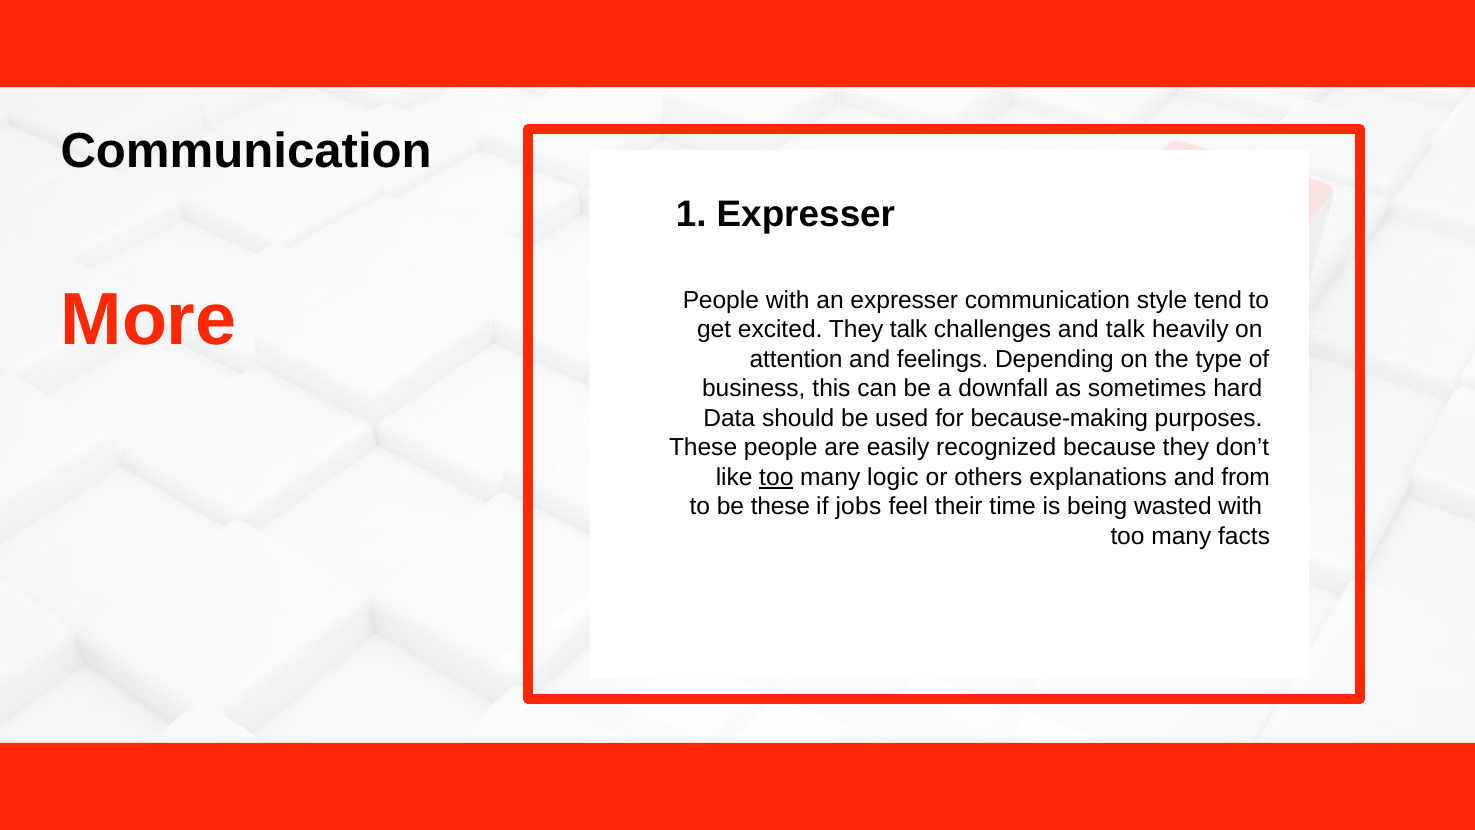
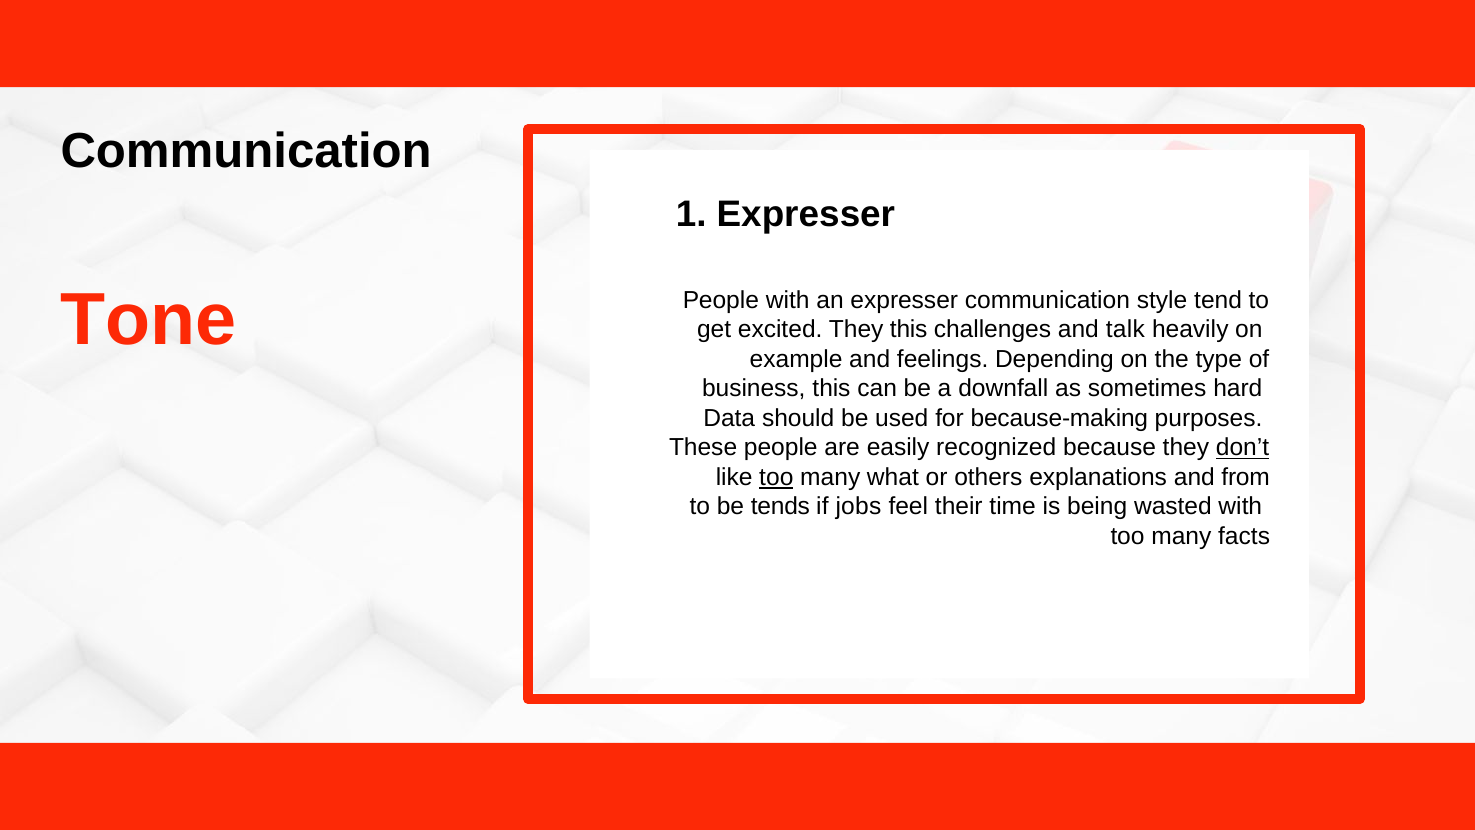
More: More -> Tone (149, 320)
They talk: talk -> this (909, 330)
attention: attention -> example (796, 359)
don’t underline: none -> present (1242, 448)
logic: logic -> what (893, 477)
be these: these -> tends (780, 507)
